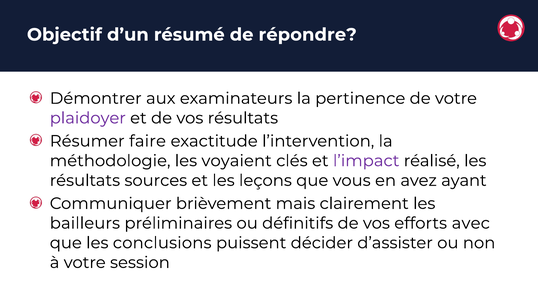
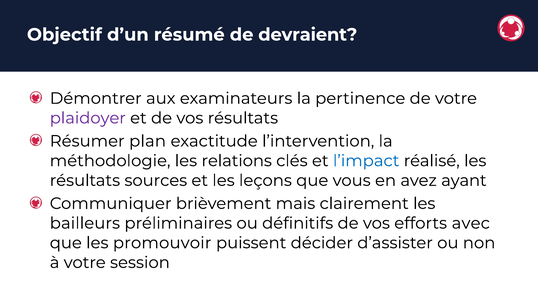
répondre: répondre -> devraient (308, 35)
faire: faire -> plan (148, 141)
voyaient: voyaient -> relations (237, 161)
l’impact colour: purple -> blue (366, 161)
conclusions: conclusions -> promouvoir (162, 243)
